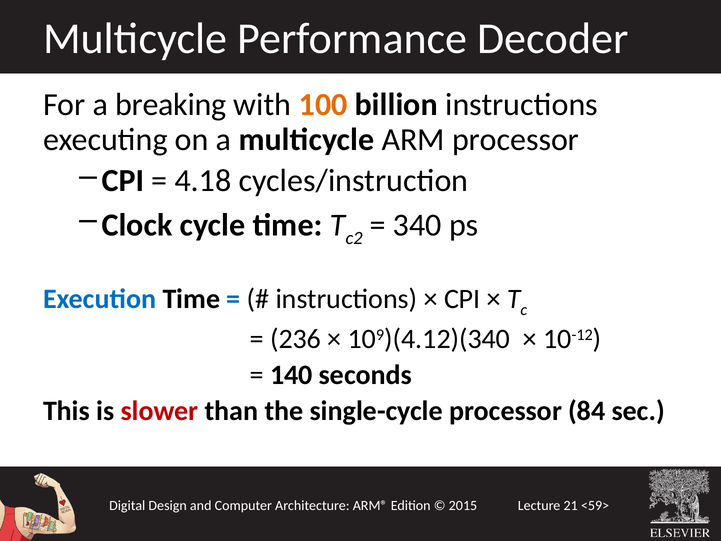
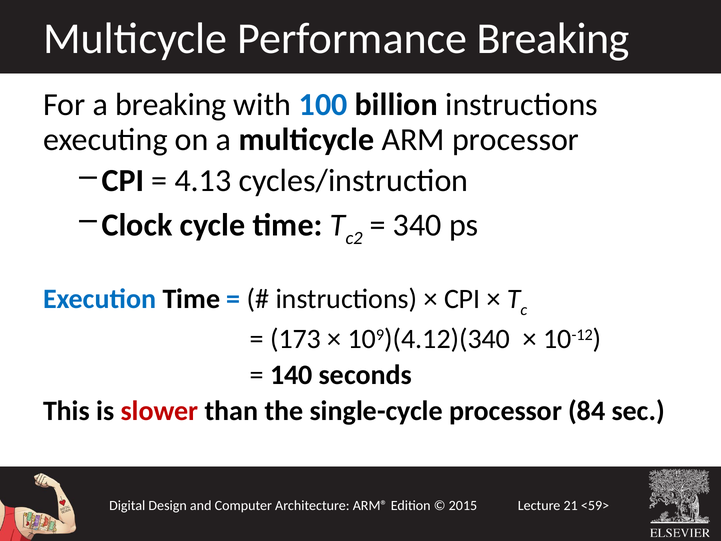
Performance Decoder: Decoder -> Breaking (553, 38)
100 colour: orange -> blue (323, 105)
4.18: 4.18 -> 4.13 (203, 180)
236: 236 -> 173 (296, 339)
